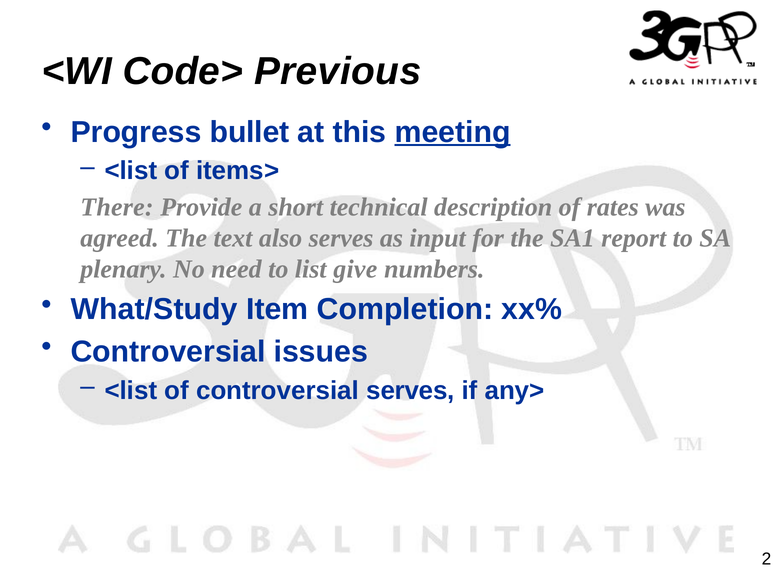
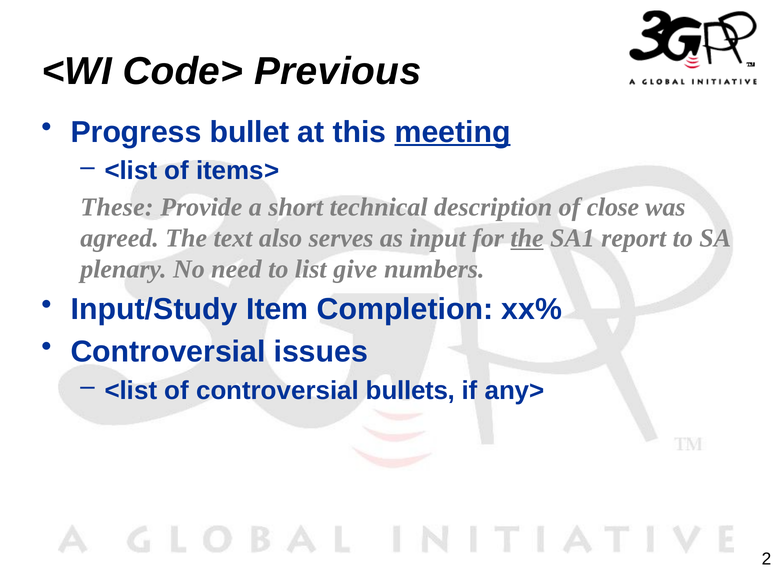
There: There -> These (117, 207)
rates: rates -> close (613, 207)
the underline: none -> present (527, 238)
What/Study: What/Study -> Input/Study (154, 310)
controversial serves: serves -> bullets (410, 391)
